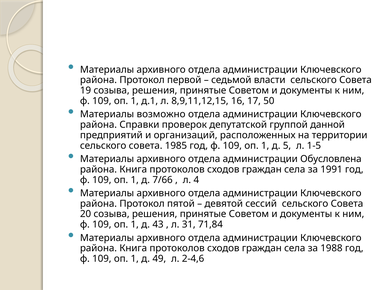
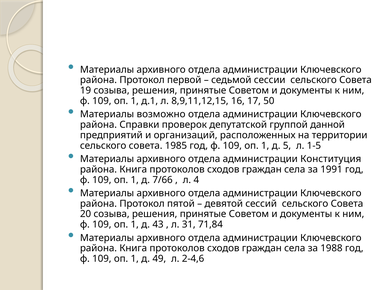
власти: власти -> сессии (270, 80)
Обусловлена: Обусловлена -> Конституция (331, 159)
